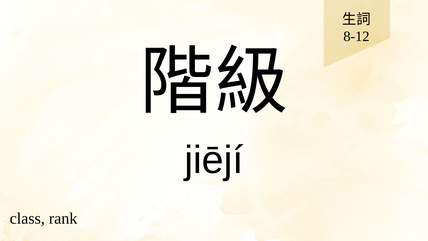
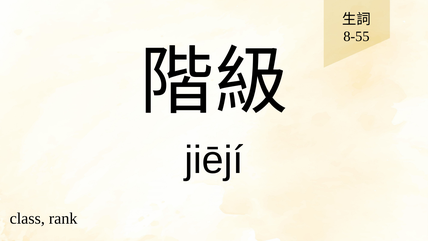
8-12: 8-12 -> 8-55 (356, 37)
